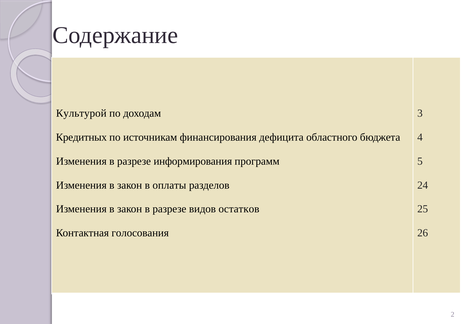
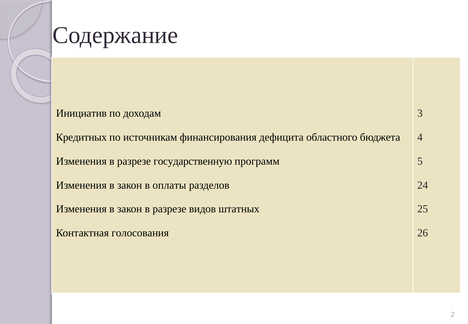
Культурой: Культурой -> Инициатив (81, 113)
информирования: информирования -> государственную (193, 161)
остатков: остатков -> штатных (239, 209)
